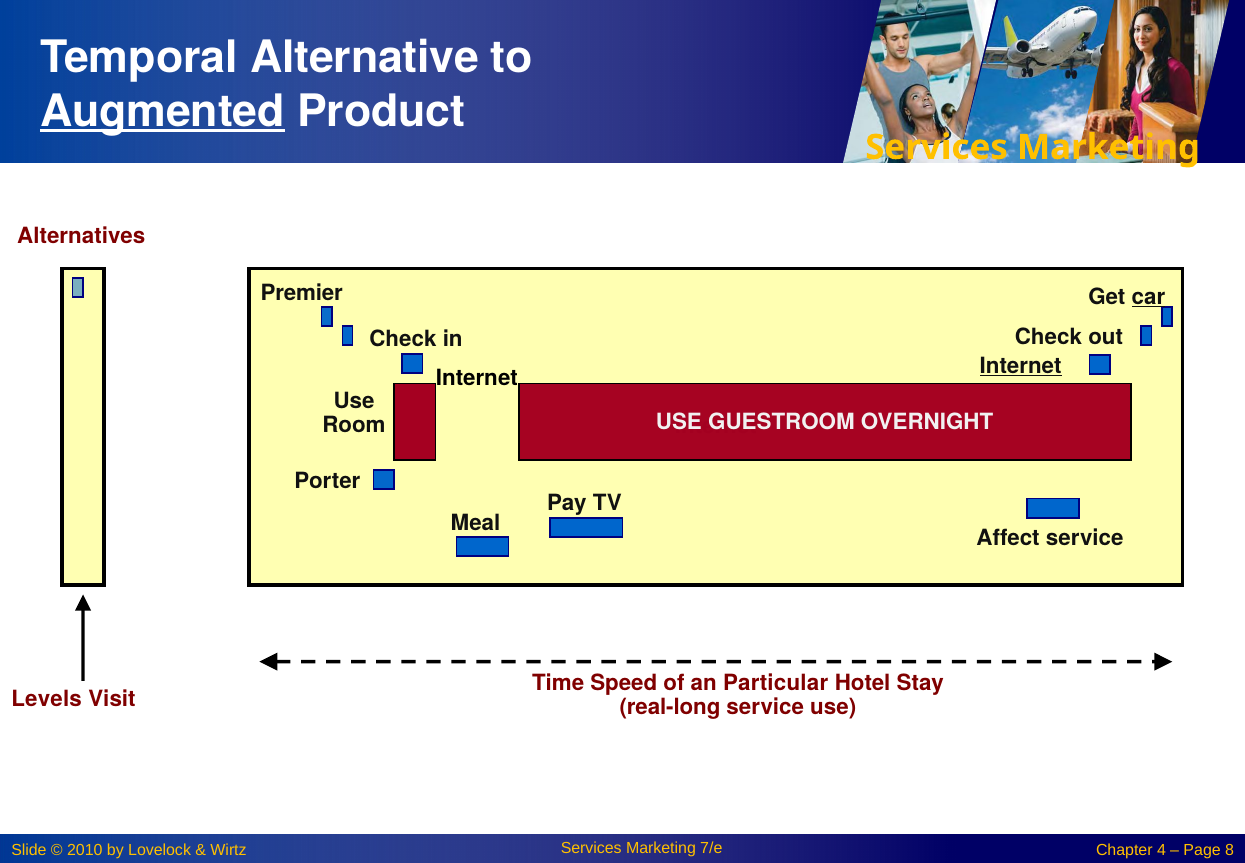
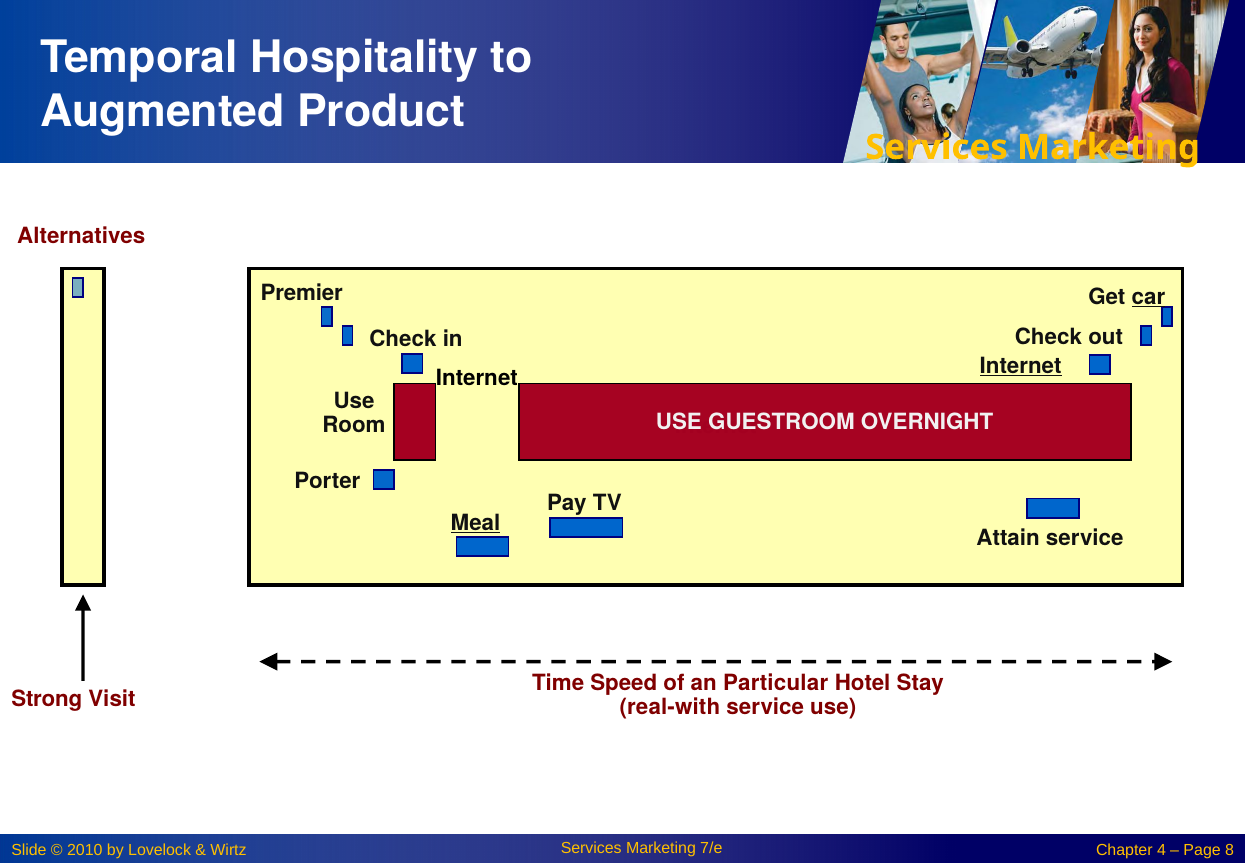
Alternative: Alternative -> Hospitality (365, 58)
Augmented underline: present -> none (162, 111)
Meal underline: none -> present (476, 522)
Affect: Affect -> Attain (1008, 538)
Levels: Levels -> Strong (47, 698)
real-long: real-long -> real-with (670, 706)
